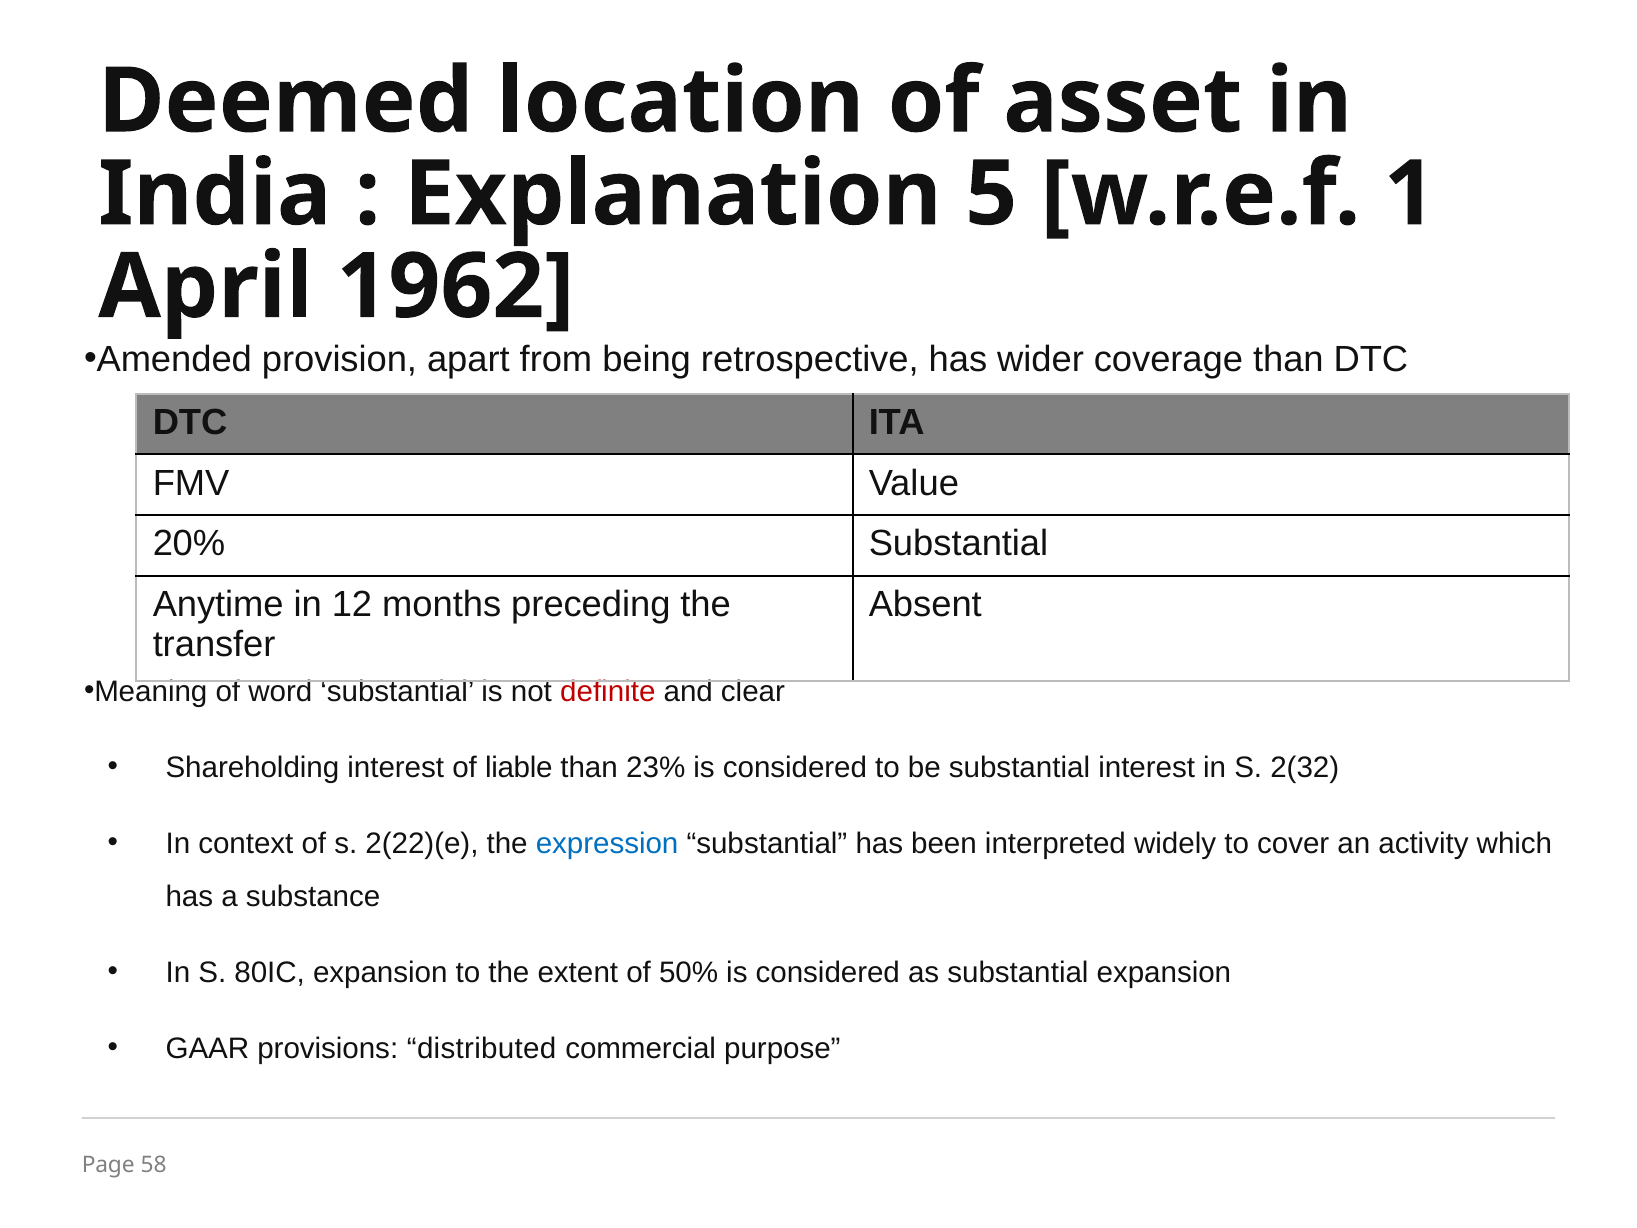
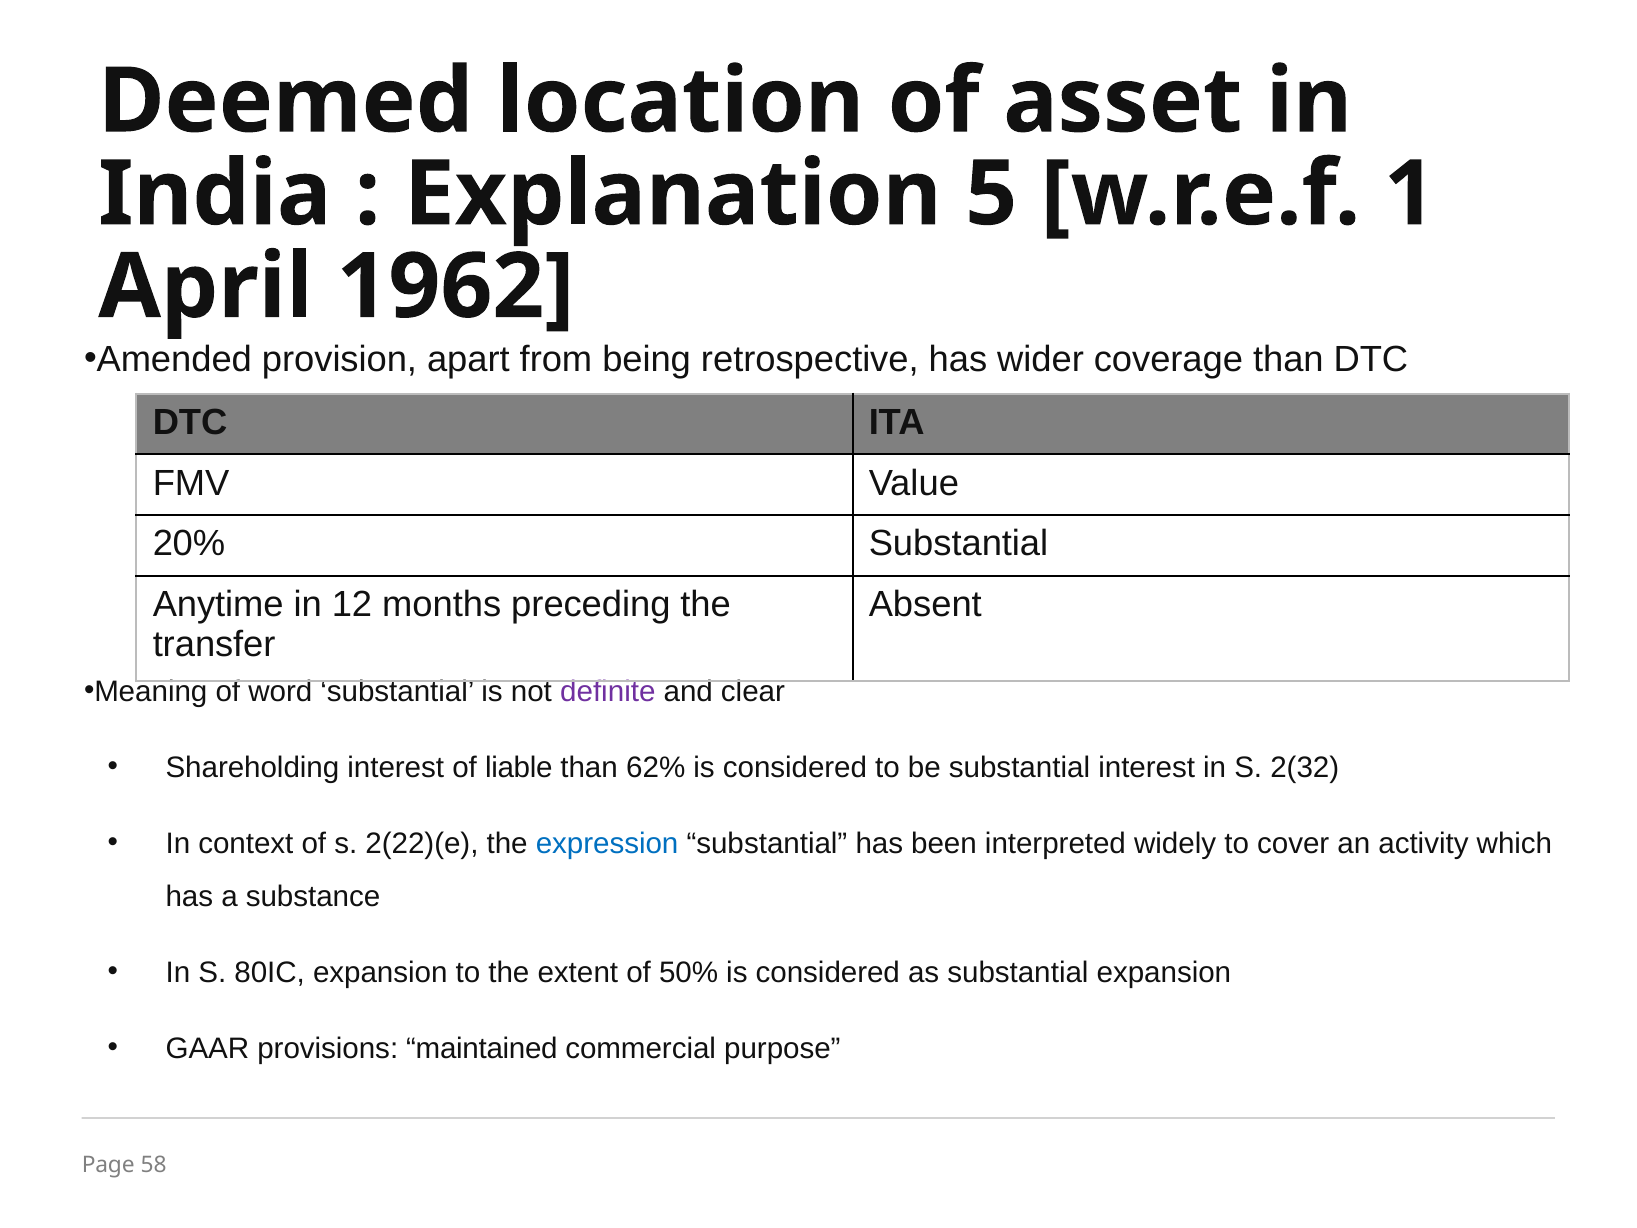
definite colour: red -> purple (608, 691)
23%: 23% -> 62% (656, 767)
distributed: distributed -> maintained (482, 1048)
